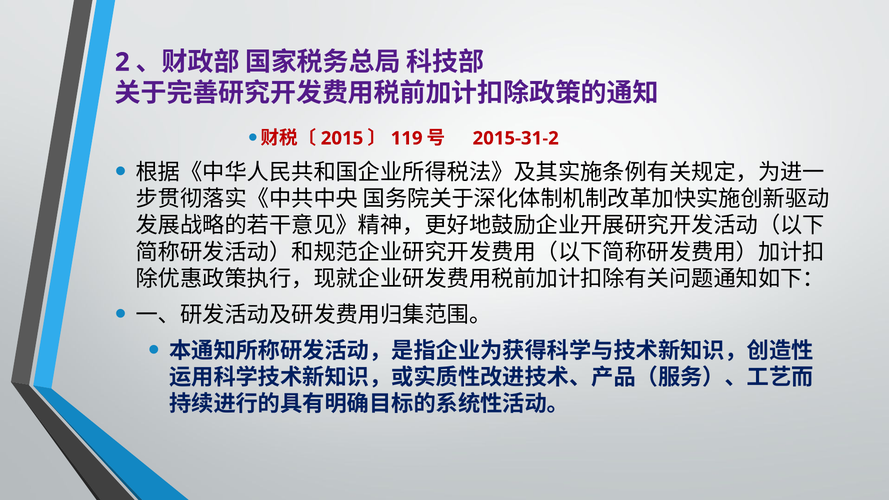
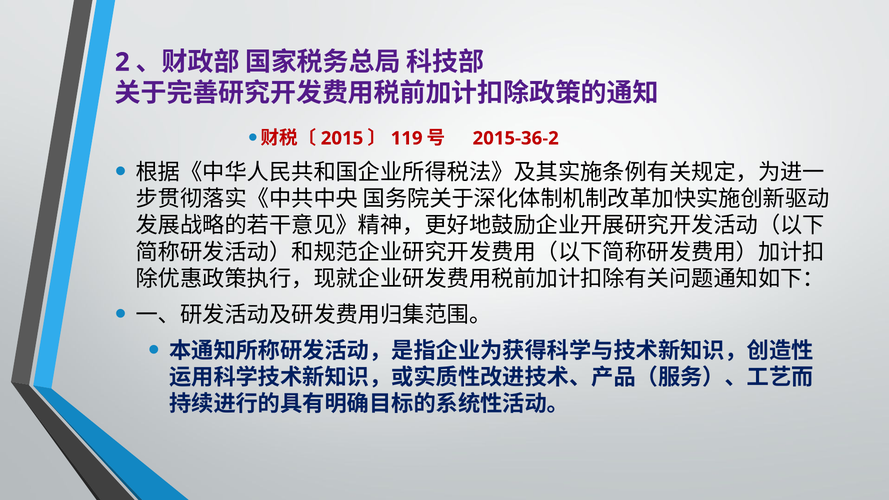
2015-31-2: 2015-31-2 -> 2015-36-2 (516, 138)
